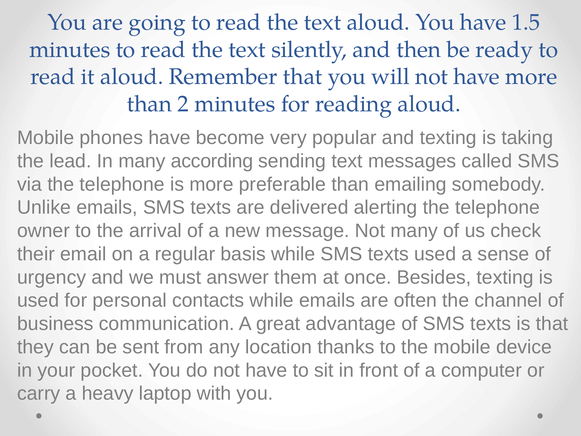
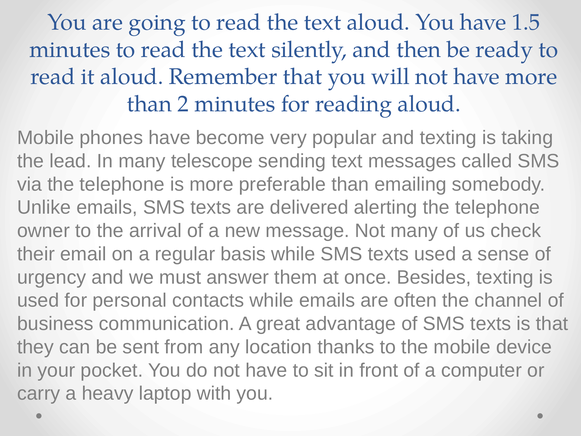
according: according -> telescope (212, 161)
